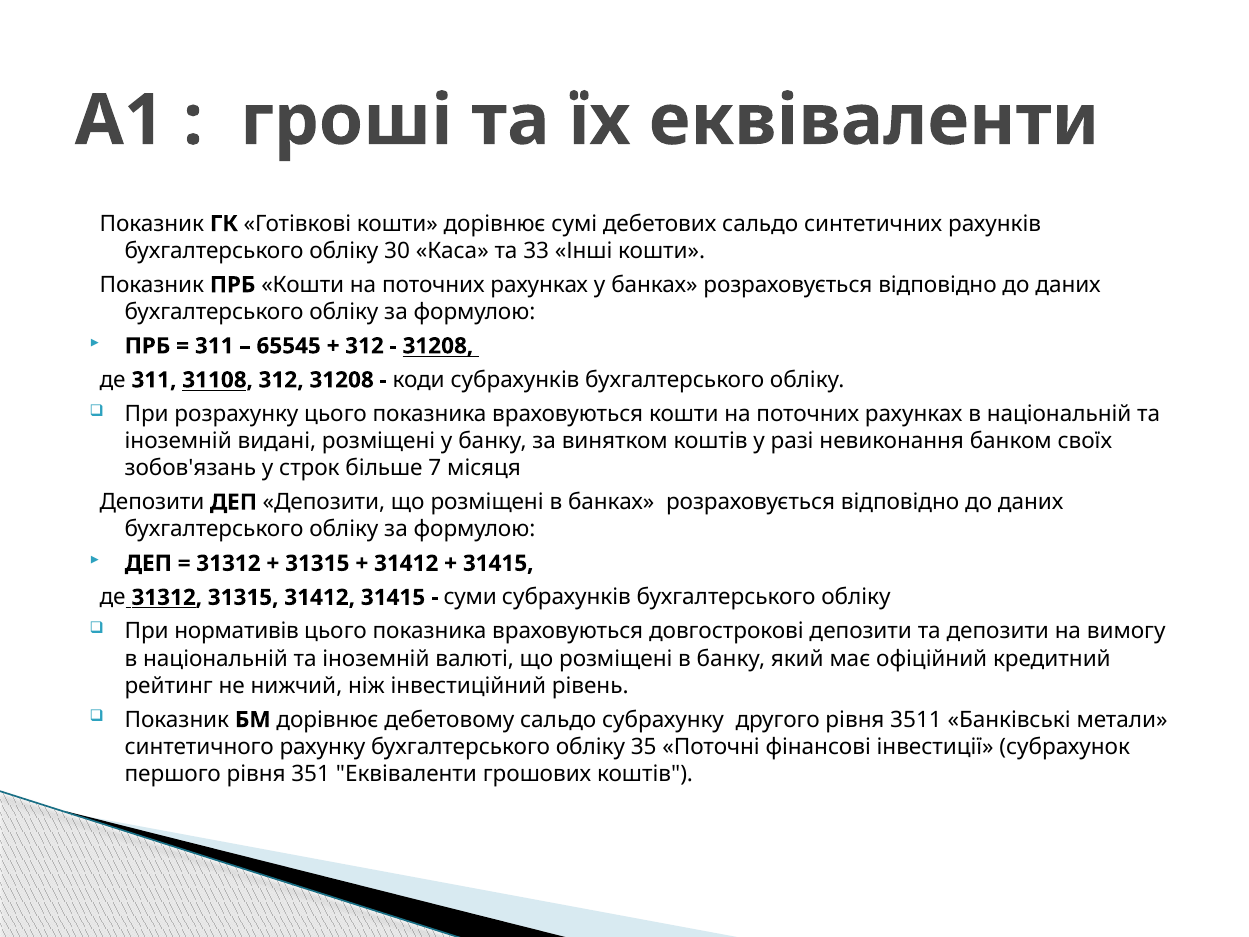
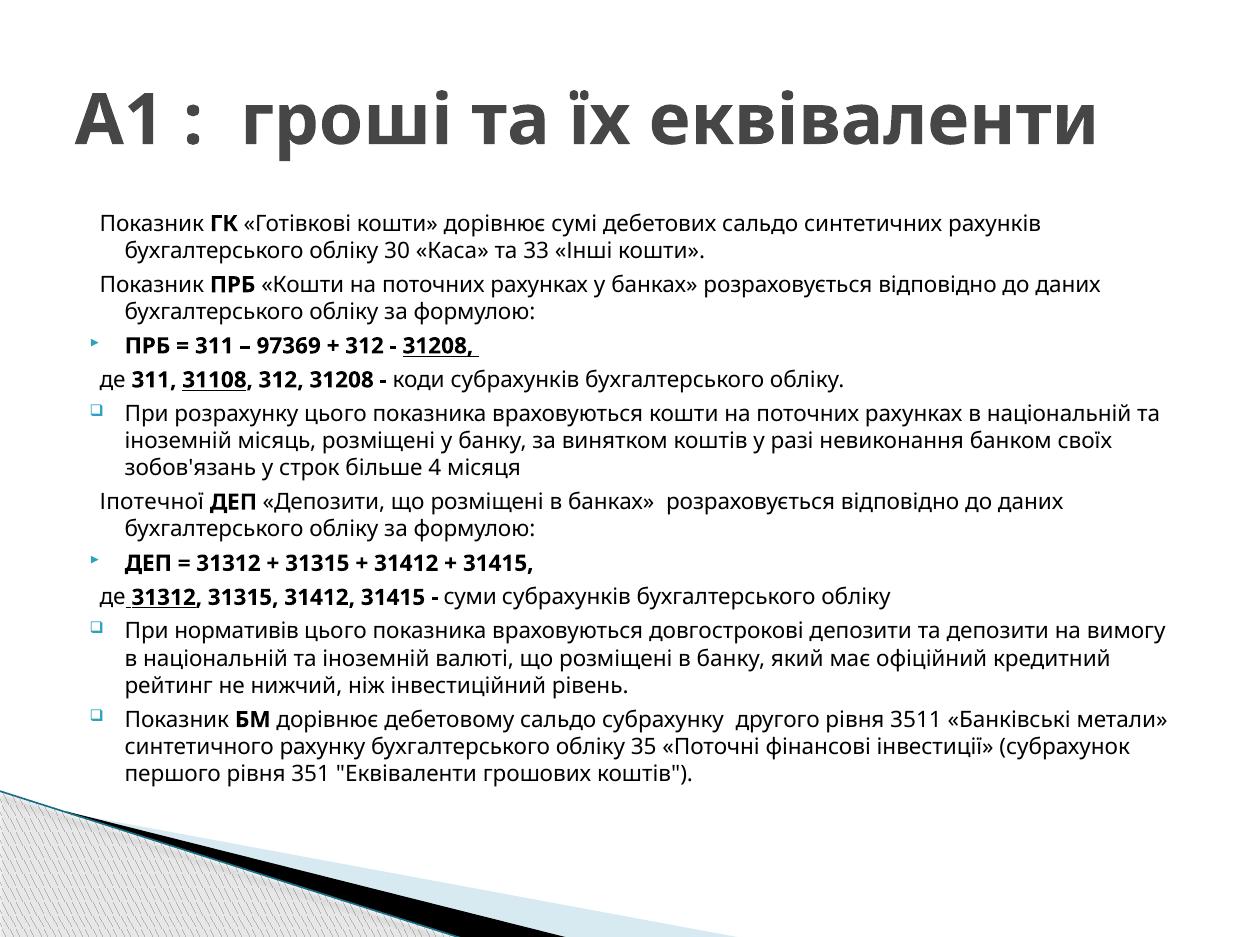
65545: 65545 -> 97369 (289, 346)
видані: видані -> місяць (277, 441)
7: 7 -> 4 (435, 468)
Депозити: Депозити -> Іпотечної (152, 502)
